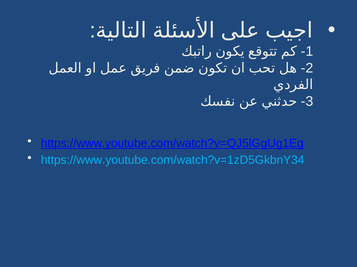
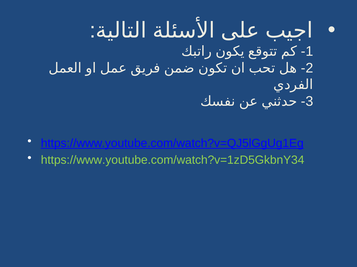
https://www.youtube.com/watch?v=1zD5GkbnY34 colour: light blue -> light green (173, 160)
